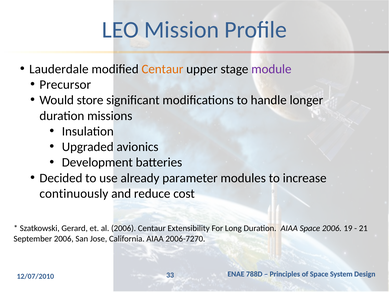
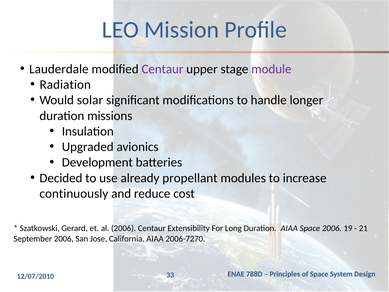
Centaur colour: orange -> purple (162, 69)
Precursor: Precursor -> Radiation (65, 85)
store: store -> solar (90, 100)
parameter: parameter -> propellant (190, 178)
